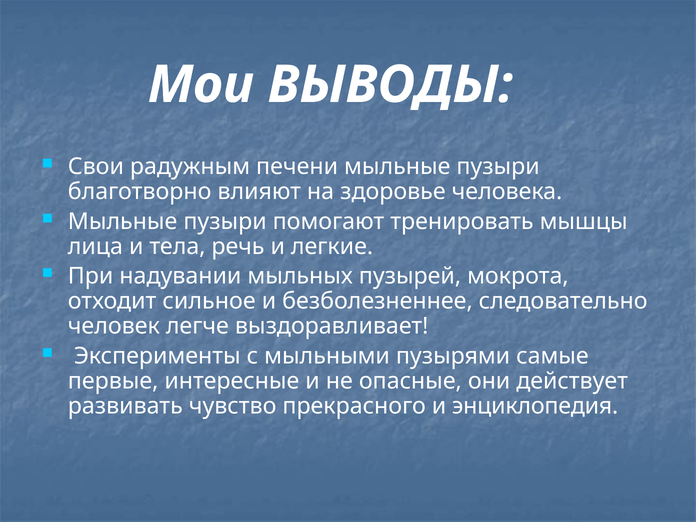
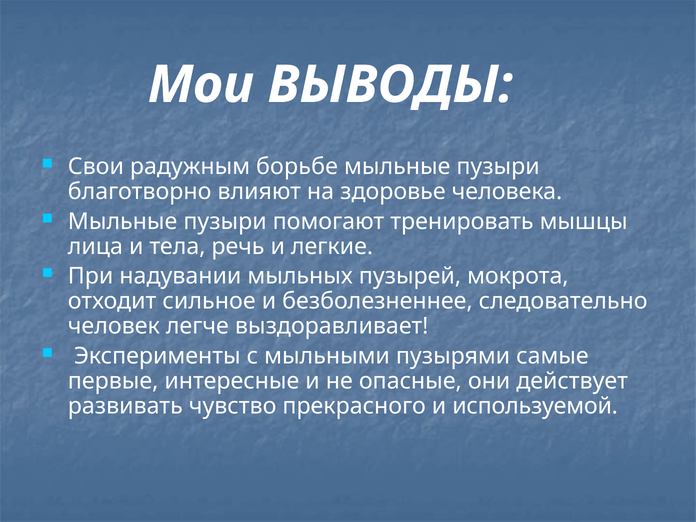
печени: печени -> борьбе (297, 167)
энциклопедия: энциклопедия -> используемой (535, 406)
